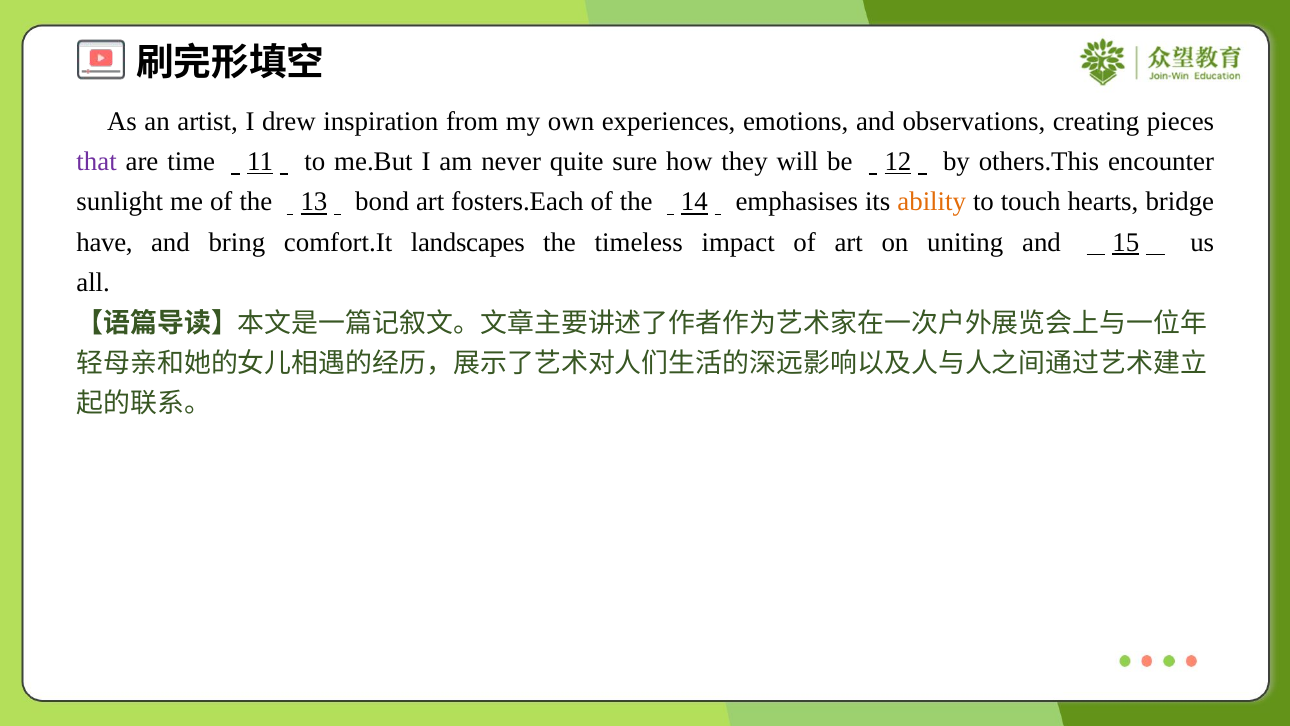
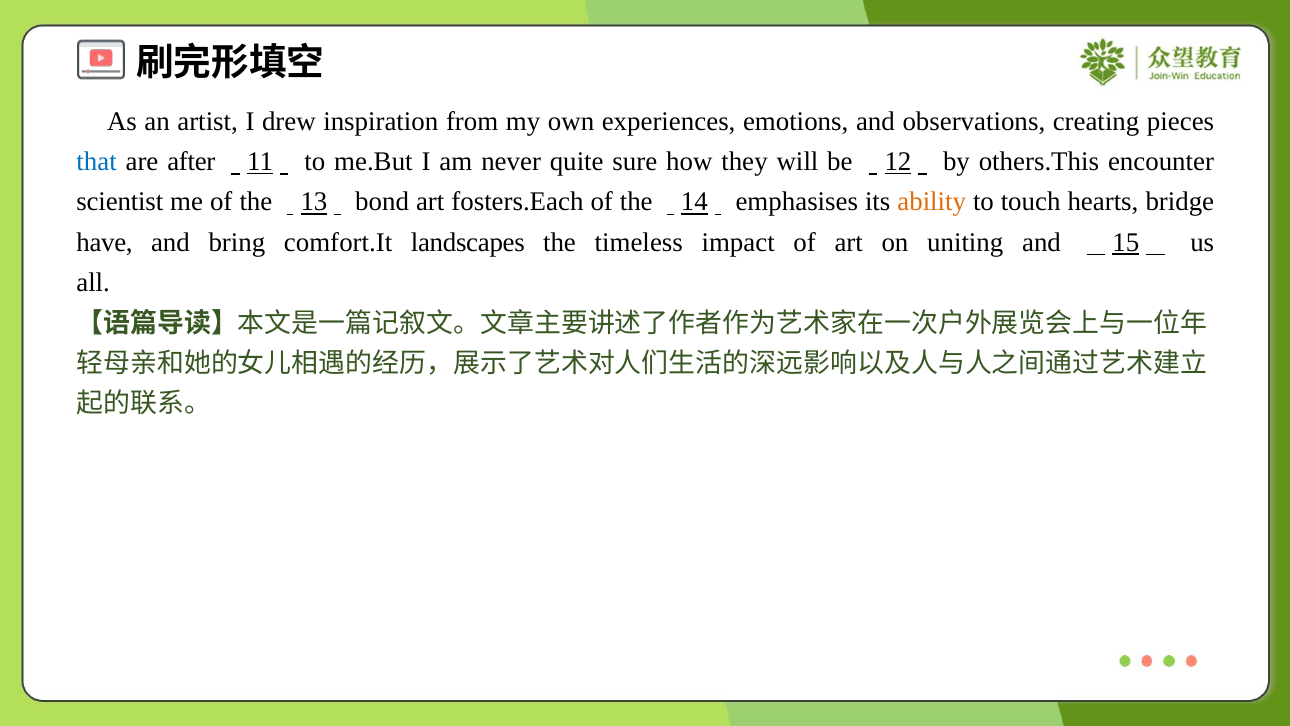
that colour: purple -> blue (97, 162)
time: time -> after (191, 162)
sunlight: sunlight -> scientist (120, 202)
